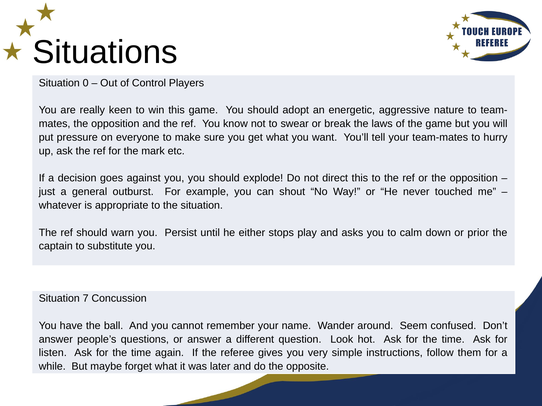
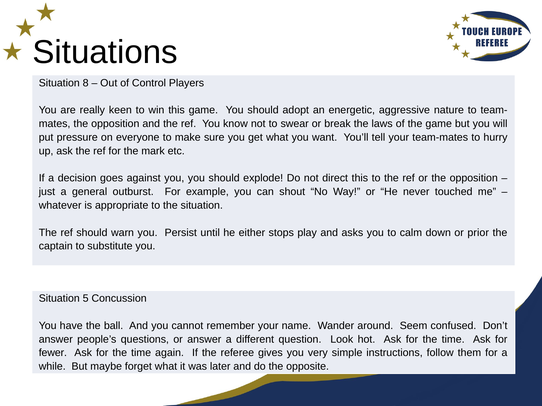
0: 0 -> 8 (86, 83)
7: 7 -> 5 (86, 299)
listen: listen -> fewer (53, 353)
